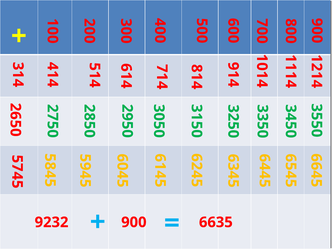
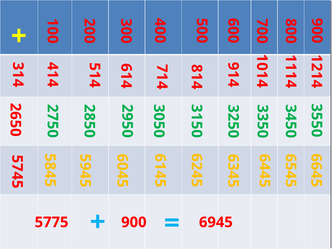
9232: 9232 -> 5775 (52, 222)
6635: 6635 -> 6945 (216, 222)
